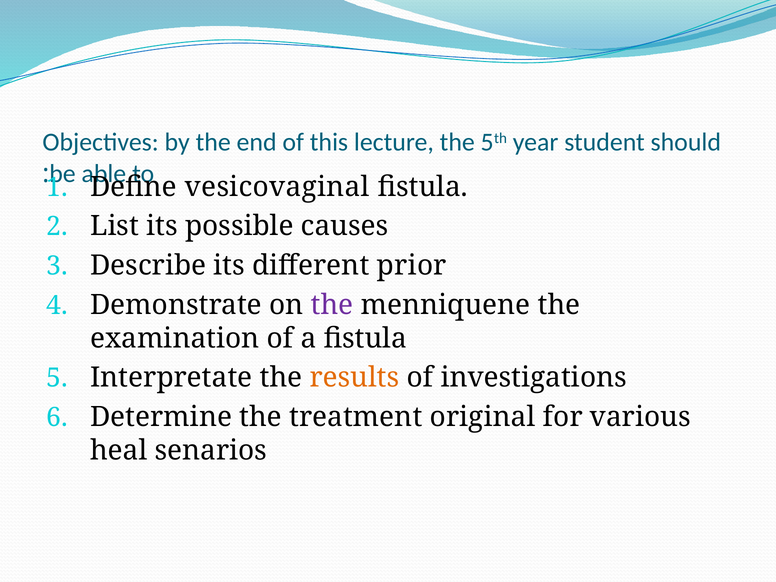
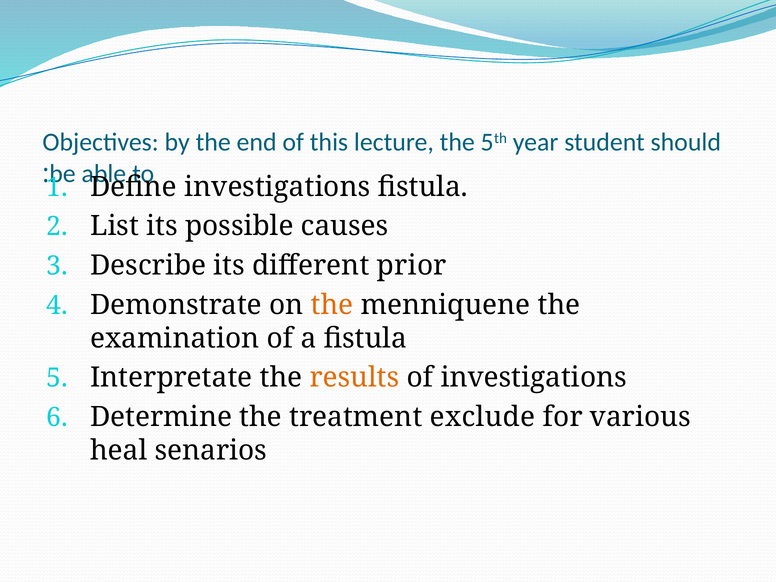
vesicovaginal: vesicovaginal -> investigations (277, 187)
the colour: purple -> orange (332, 305)
original: original -> exclude (483, 417)
